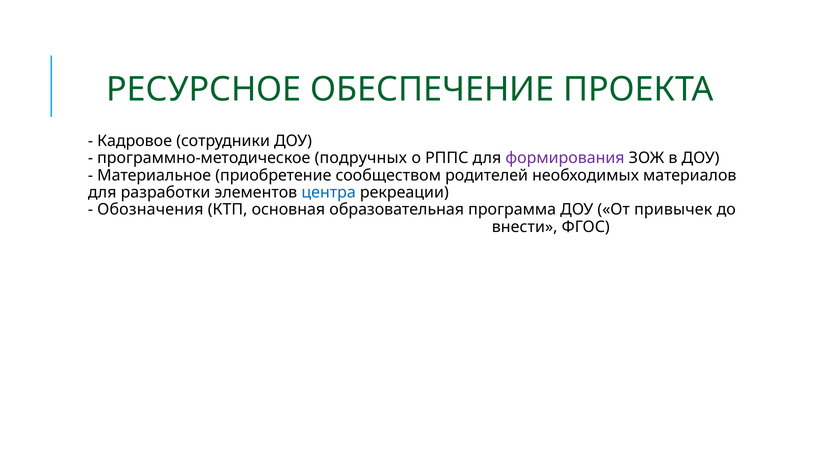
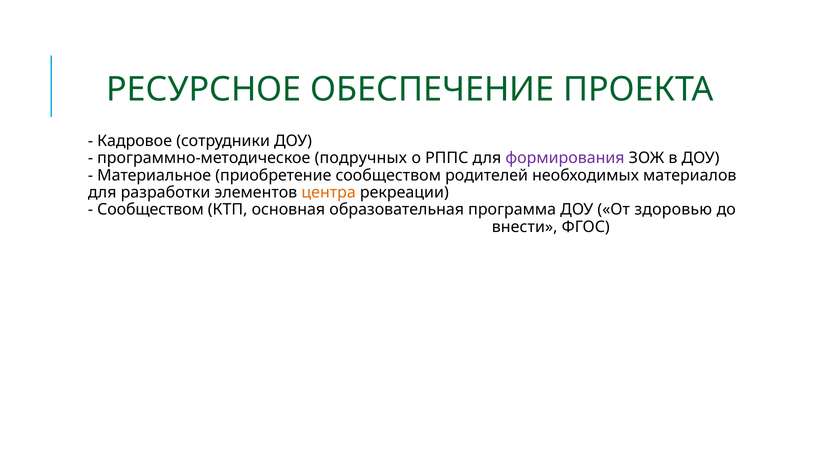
центра colour: blue -> orange (329, 193)
Обозначения: Обозначения -> Сообществом (151, 210)
привычек: привычек -> здоровью (673, 210)
